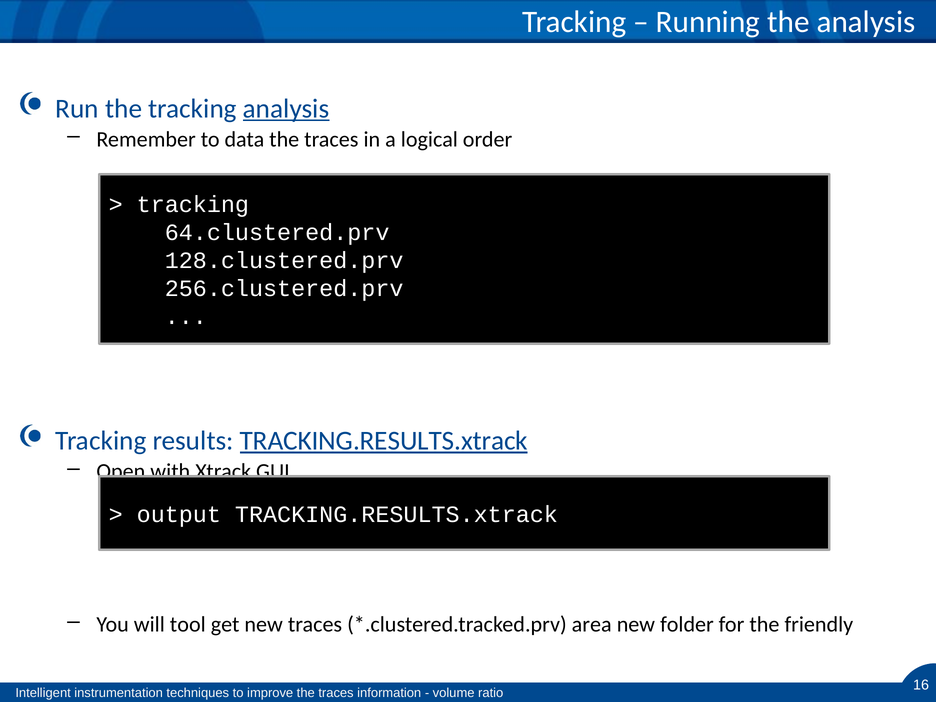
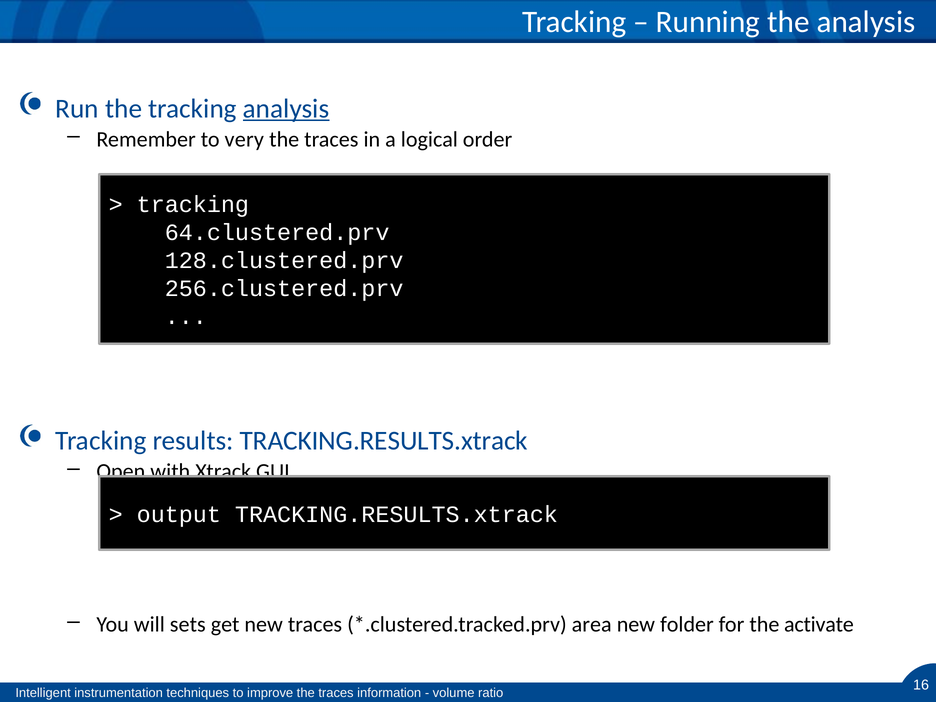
data: data -> very (244, 139)
TRACKING.RESULTS.xtrack underline: present -> none (384, 441)
tool: tool -> sets (188, 625)
friendly: friendly -> activate (819, 625)
